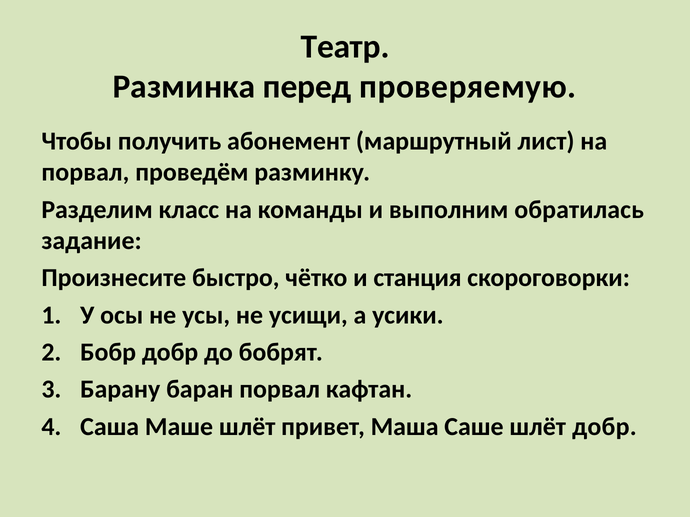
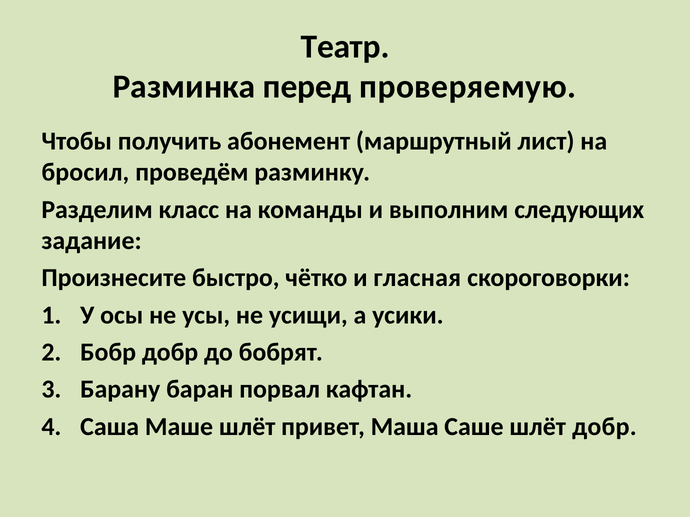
порвал: порвал -> бросил (85, 173)
обратилась: обратилась -> следующих (579, 210)
станция: станция -> гласная (417, 278)
